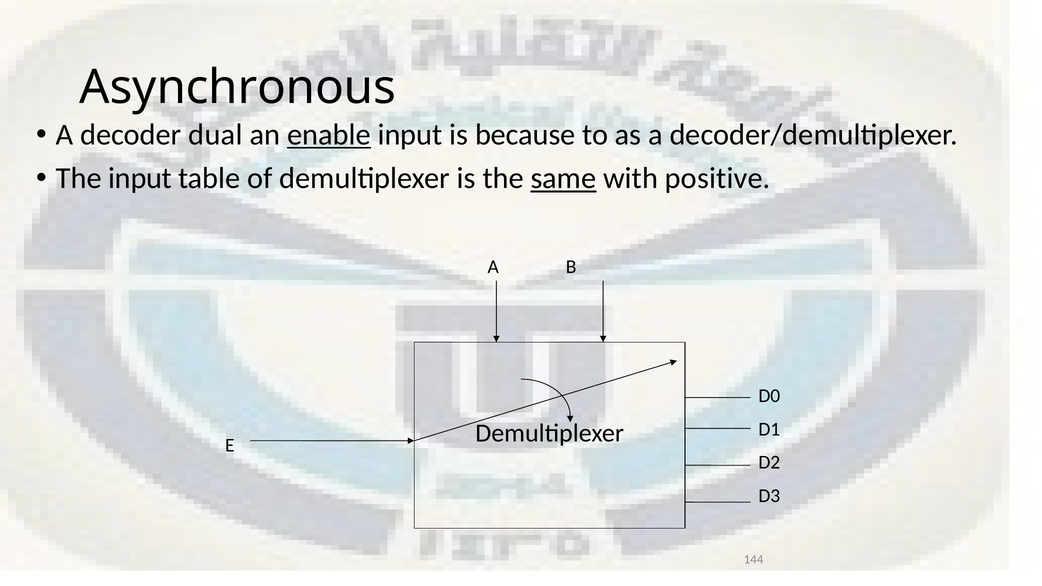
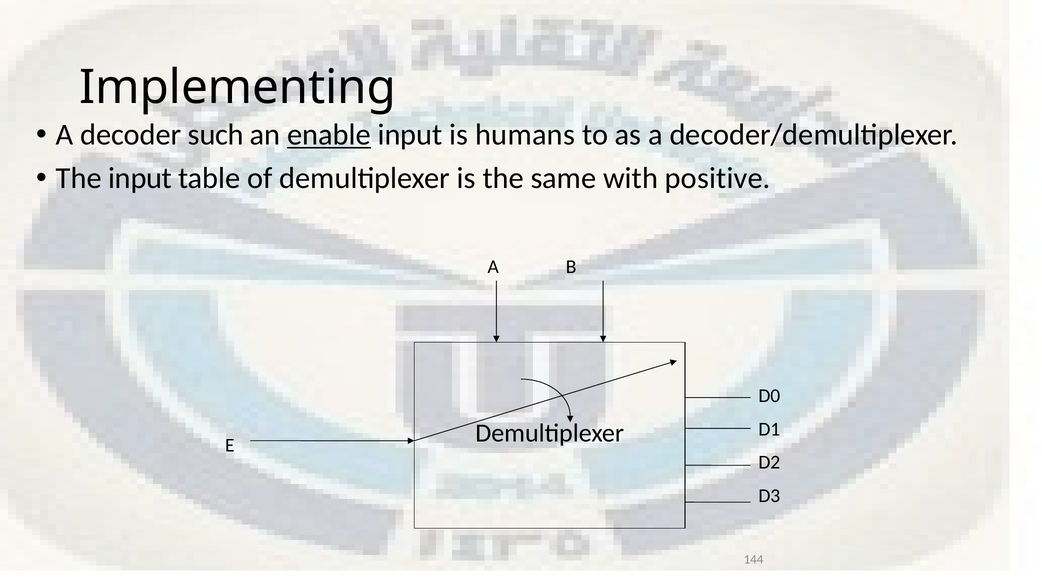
Asynchronous: Asynchronous -> Implementing (238, 88)
dual: dual -> such (216, 135)
because: because -> humans (525, 135)
same underline: present -> none (563, 178)
